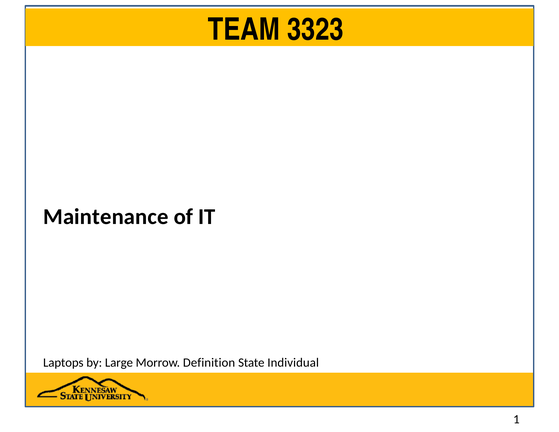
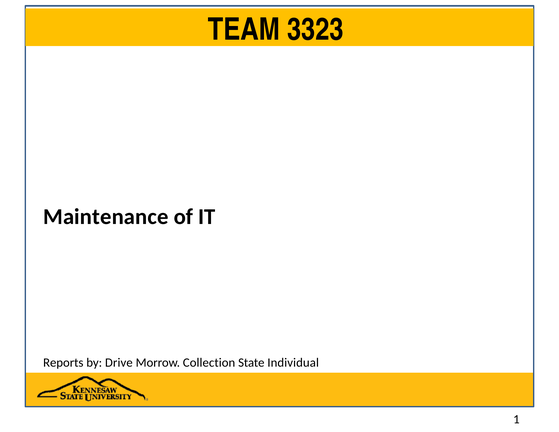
Laptops: Laptops -> Reports (63, 362)
Large: Large -> Drive (119, 362)
Definition: Definition -> Collection (209, 362)
